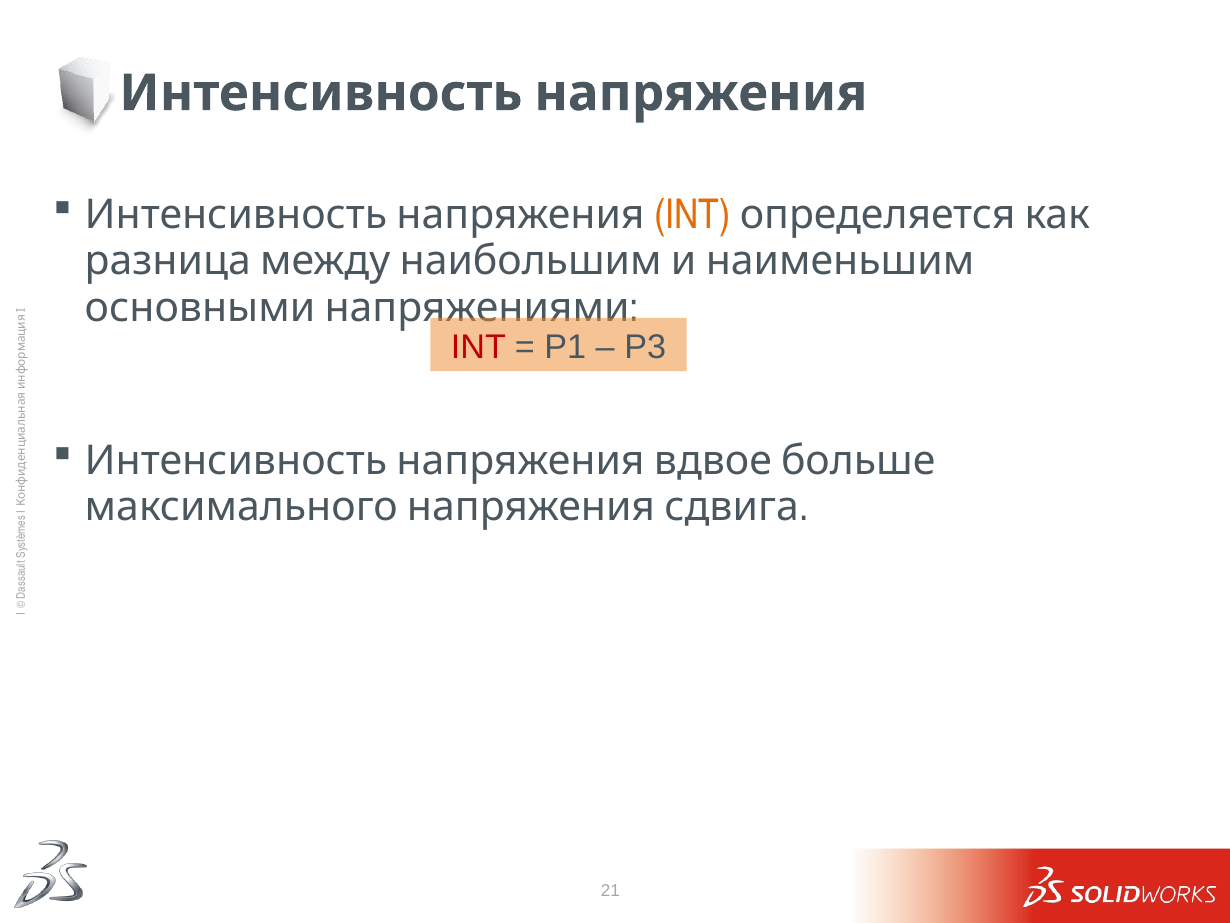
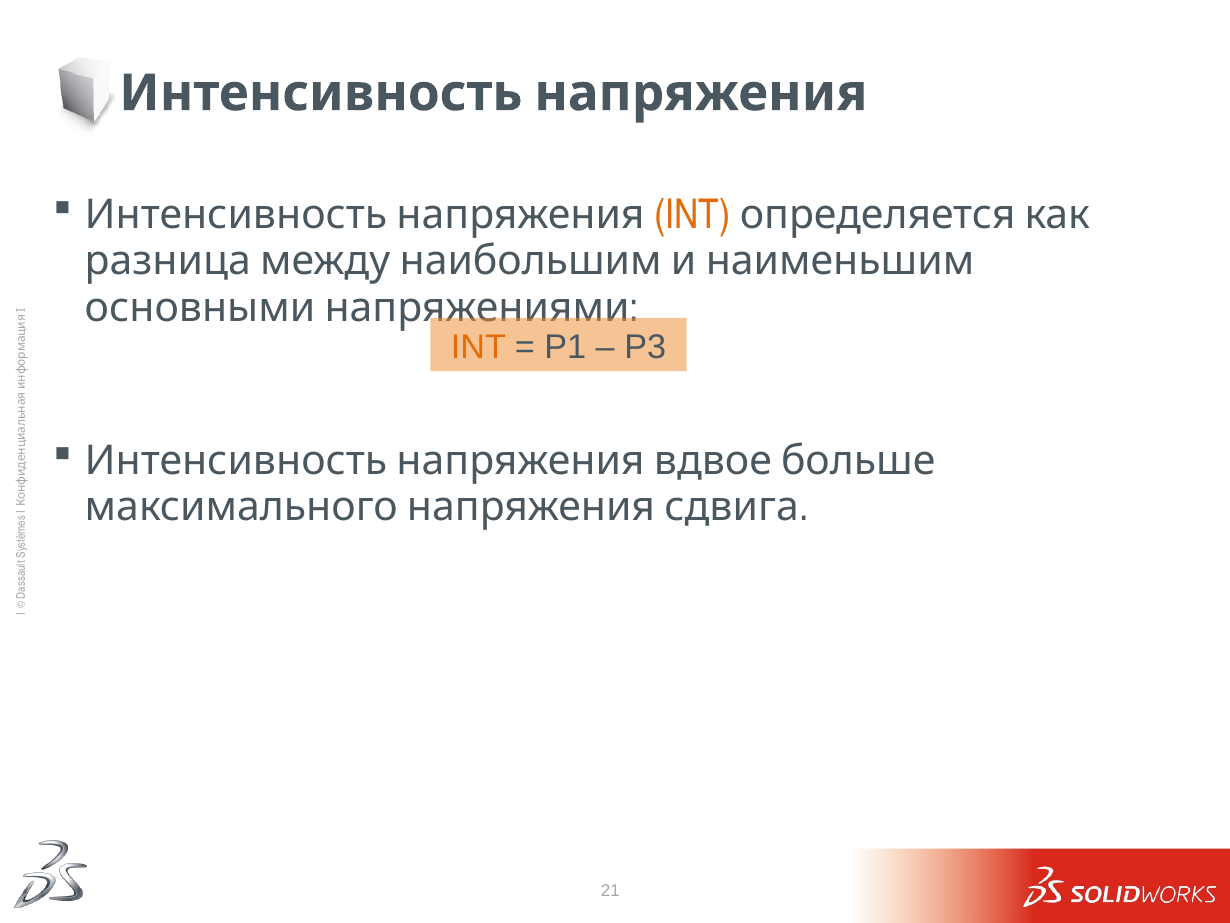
INT colour: red -> orange (479, 347)
